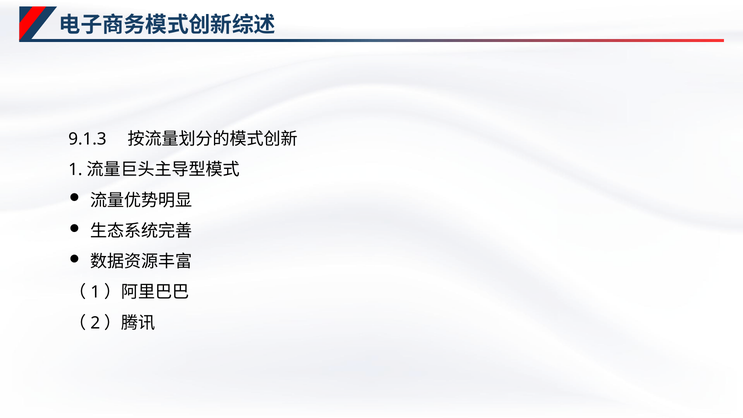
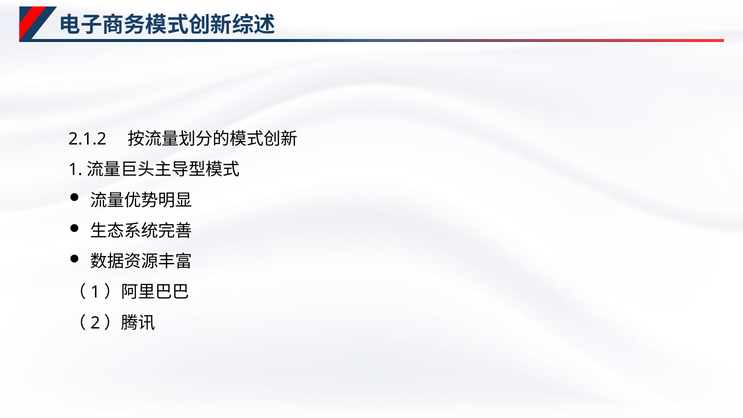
9.1.3: 9.1.3 -> 2.1.2 (87, 139)
